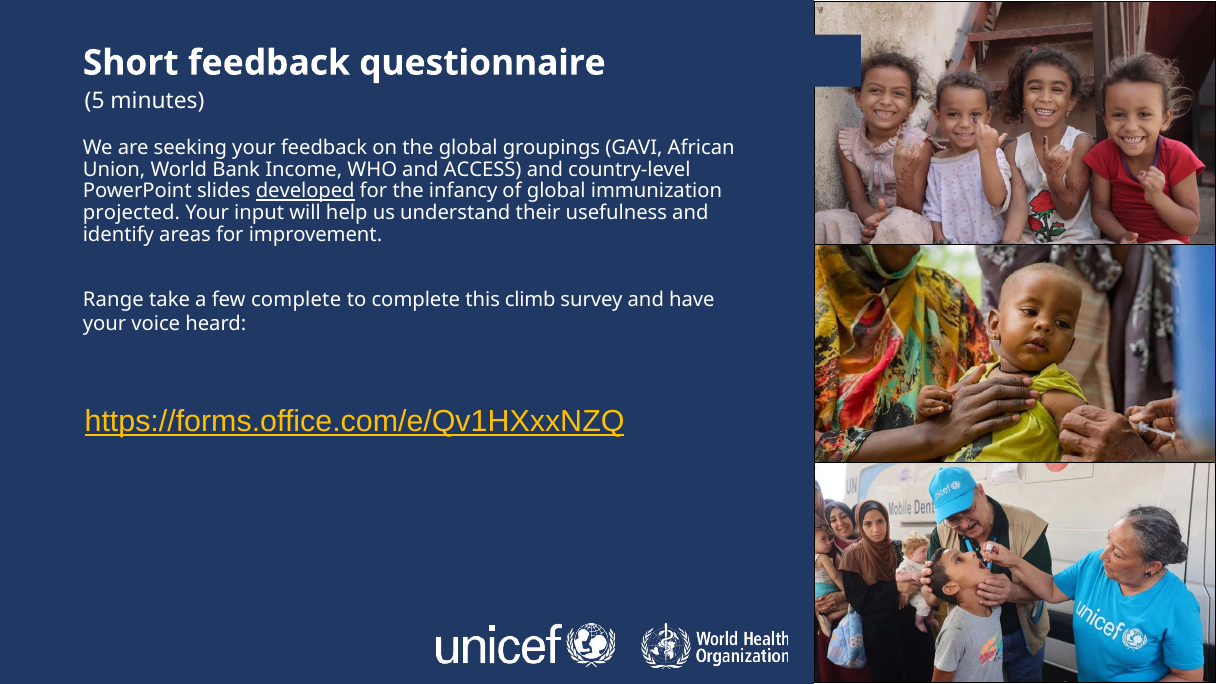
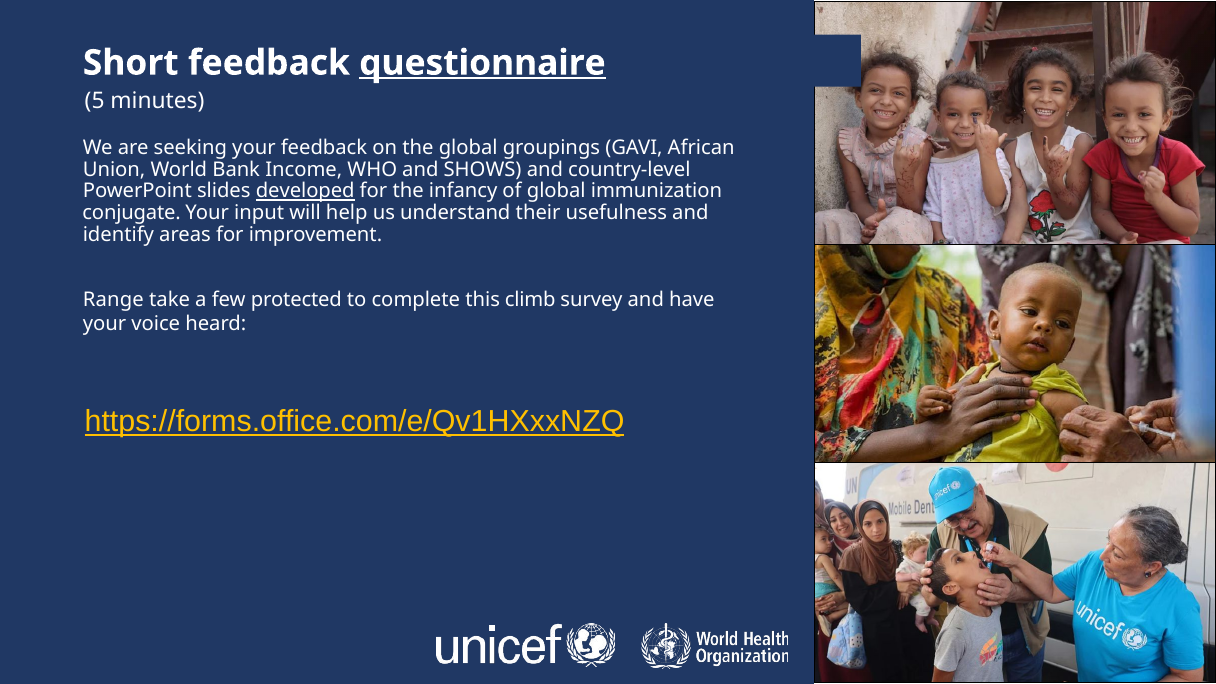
questionnaire underline: none -> present (482, 63)
ACCESS: ACCESS -> SHOWS (483, 169)
projected: projected -> conjugate (132, 213)
few complete: complete -> protected (296, 299)
